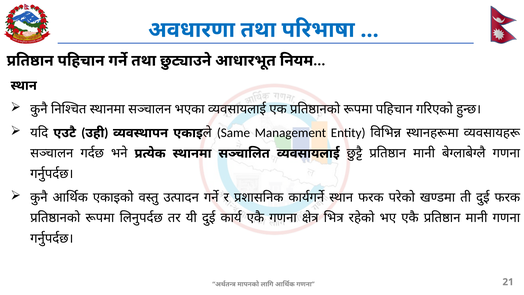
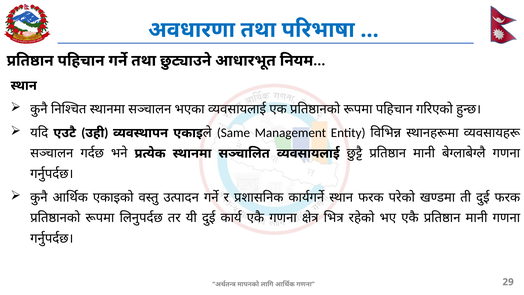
21: 21 -> 29 (508, 282)
